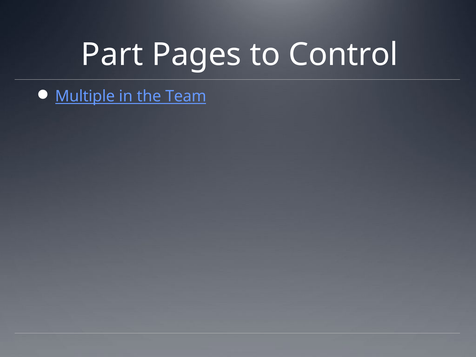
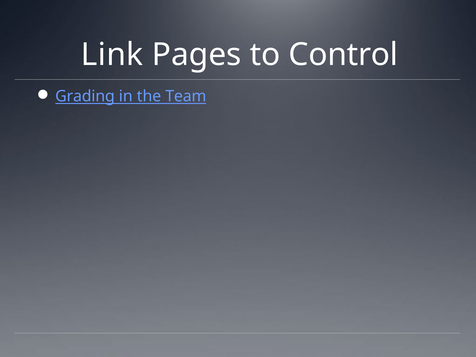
Part: Part -> Link (112, 55)
Multiple: Multiple -> Grading (85, 96)
